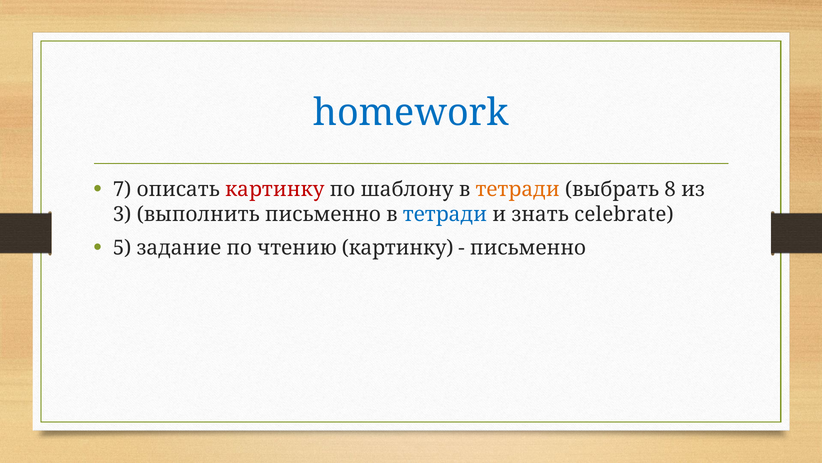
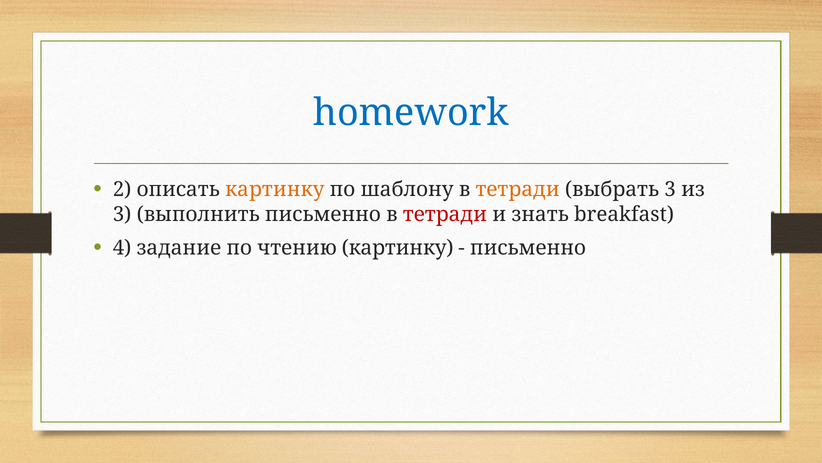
7: 7 -> 2 (122, 189)
картинку colour: red -> orange (275, 189)
выбрать 8: 8 -> 3 (670, 189)
тетради colour: blue -> red (445, 214)
celebrate: celebrate -> breakfast (624, 214)
5: 5 -> 4 (122, 248)
